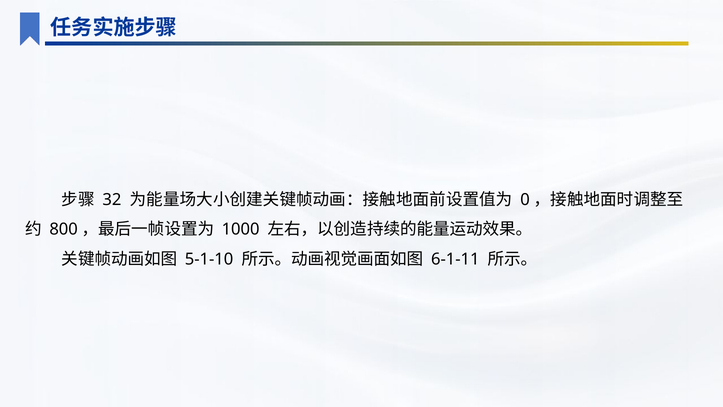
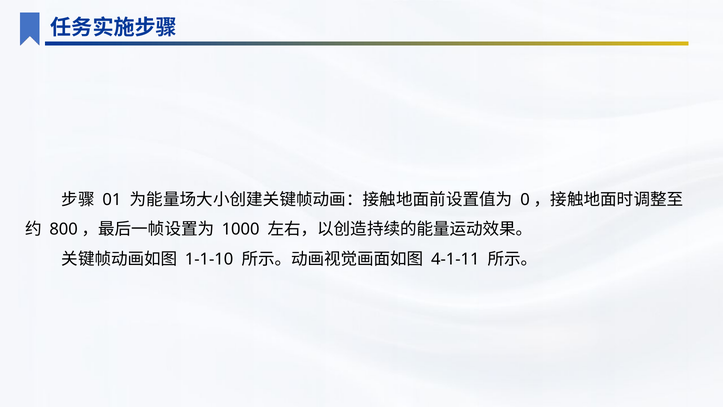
32: 32 -> 01 (112, 199)
5-1-10: 5-1-10 -> 1-1-10 (209, 259)
6-1-11: 6-1-11 -> 4-1-11 (455, 259)
